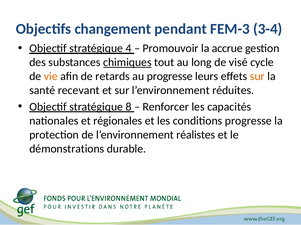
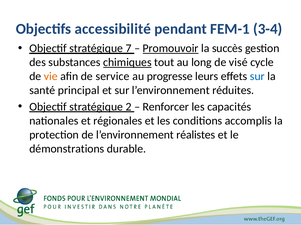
changement: changement -> accessibilité (113, 29)
FEM-3: FEM-3 -> FEM-1 (230, 29)
4: 4 -> 7 (129, 48)
Promouvoir underline: none -> present (171, 48)
accrue: accrue -> succès (227, 48)
retards: retards -> service (113, 77)
sur colour: orange -> blue (257, 77)
recevant: recevant -> principal (79, 91)
8: 8 -> 2 (129, 107)
conditions progresse: progresse -> accomplis (248, 121)
